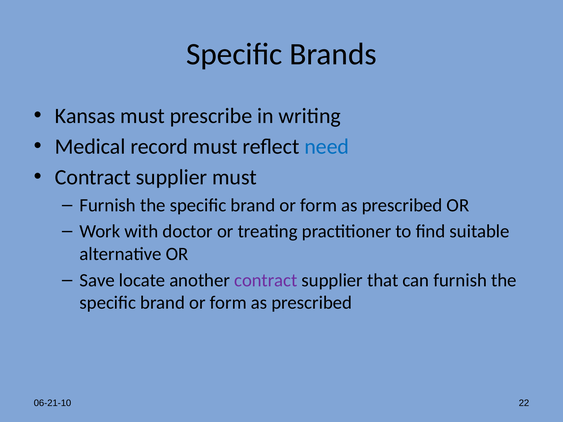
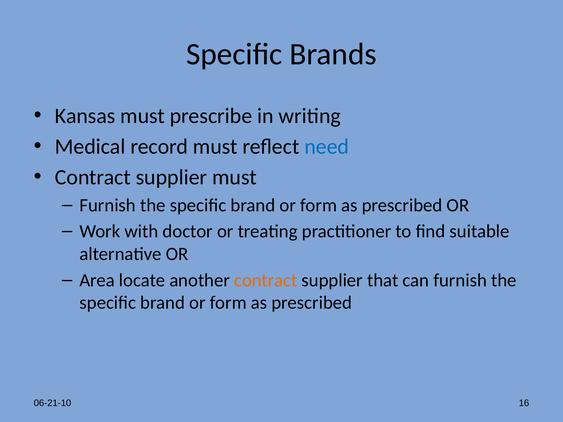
Save: Save -> Area (97, 280)
contract colour: purple -> orange (266, 280)
22: 22 -> 16 (524, 403)
